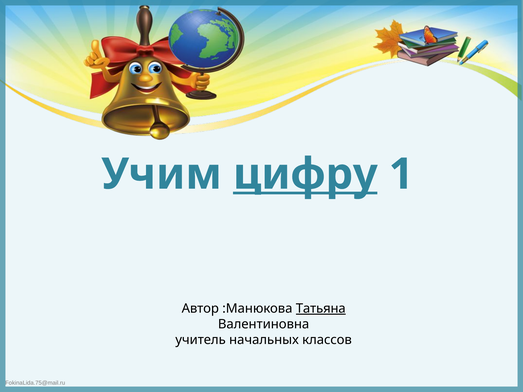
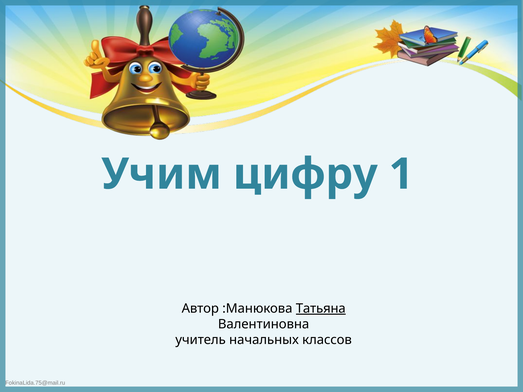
цифру underline: present -> none (305, 174)
